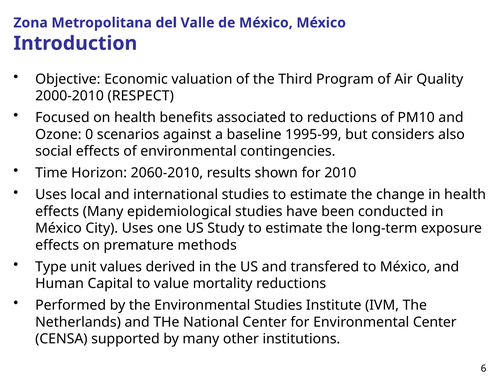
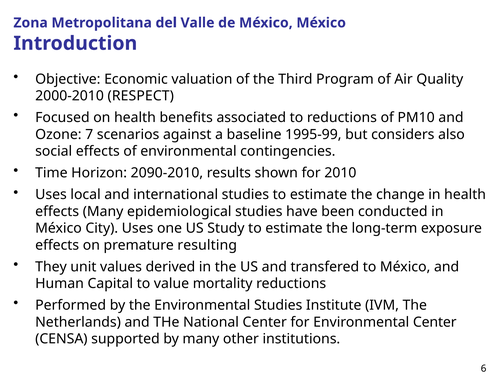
0: 0 -> 7 (89, 134)
2060-2010: 2060-2010 -> 2090-2010 (167, 173)
methods: methods -> resulting (207, 245)
Type: Type -> They (51, 267)
